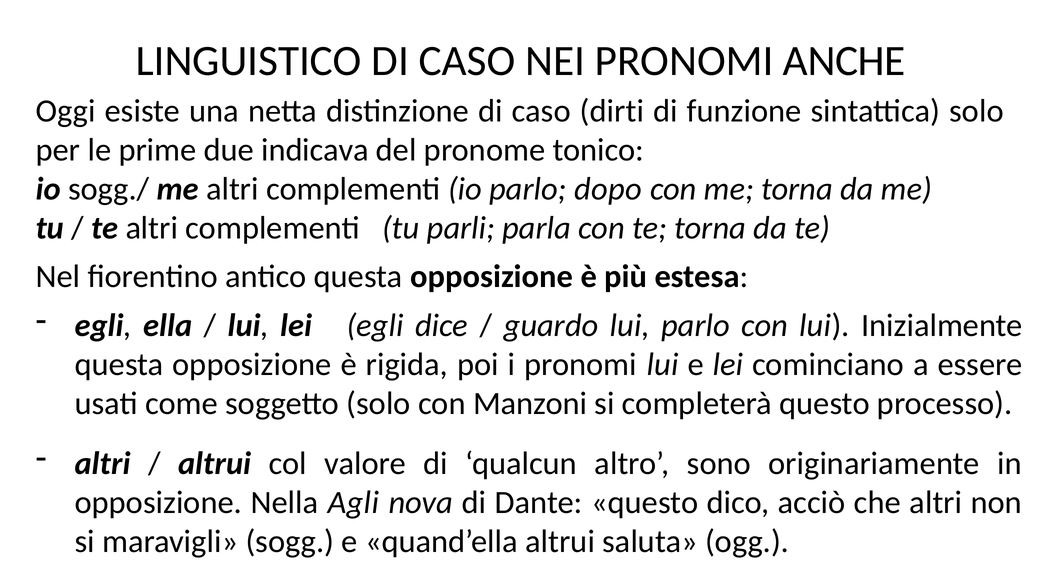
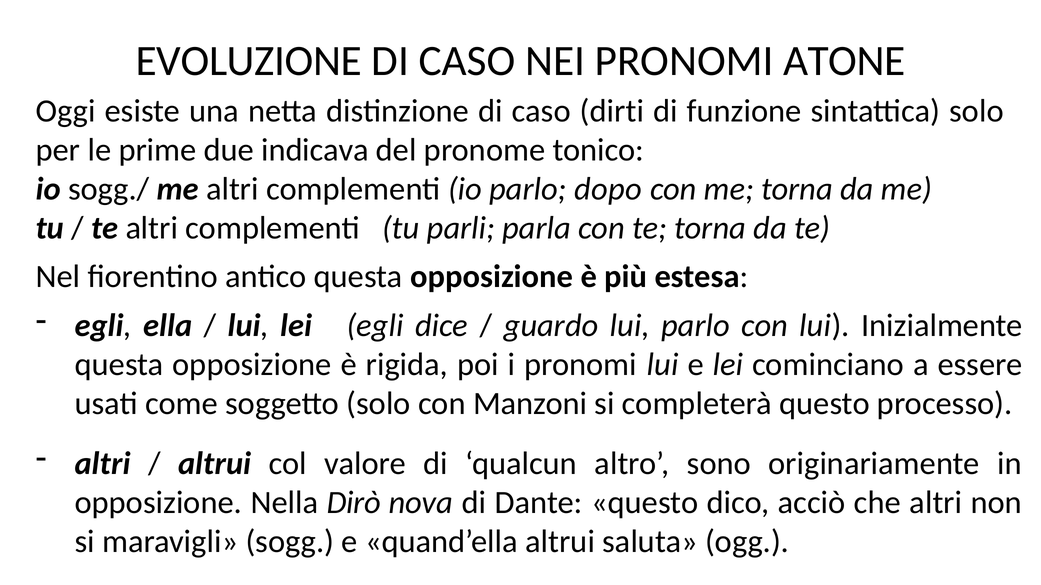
LINGUISTICO: LINGUISTICO -> EVOLUZIONE (249, 61)
ANCHE: ANCHE -> ATONE (844, 61)
Agli: Agli -> Dirò (354, 503)
